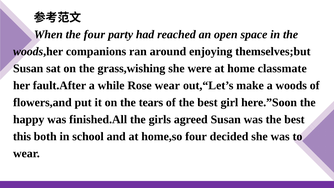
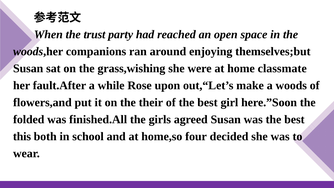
the four: four -> trust (94, 35)
Rose wear: wear -> upon (167, 85)
tears: tears -> their (151, 102)
happy: happy -> folded (29, 119)
